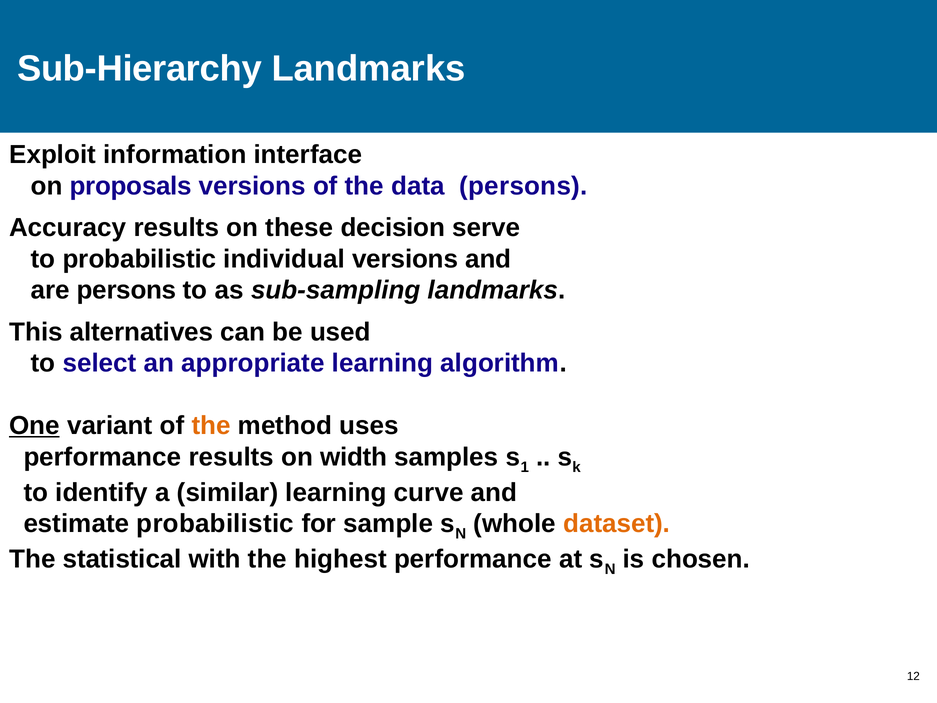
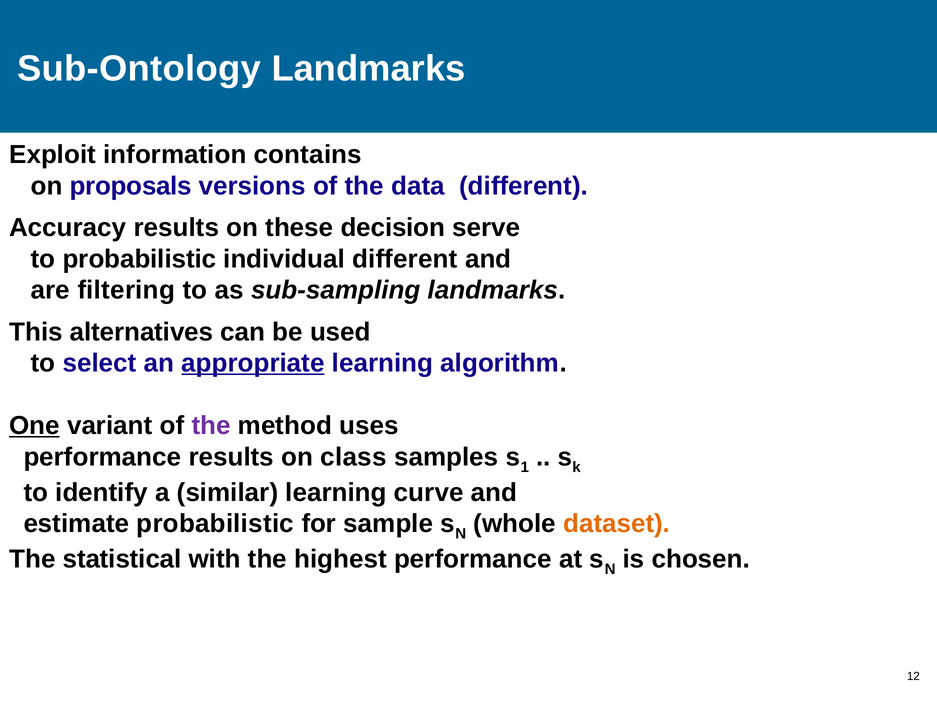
Sub-Hierarchy: Sub-Hierarchy -> Sub-Ontology (139, 69)
interface: interface -> contains (308, 155)
data persons: persons -> different (524, 186)
individual versions: versions -> different (405, 259)
are persons: persons -> filtering (126, 290)
appropriate underline: none -> present (253, 363)
the colour: orange -> purple (211, 426)
width: width -> class (353, 457)
